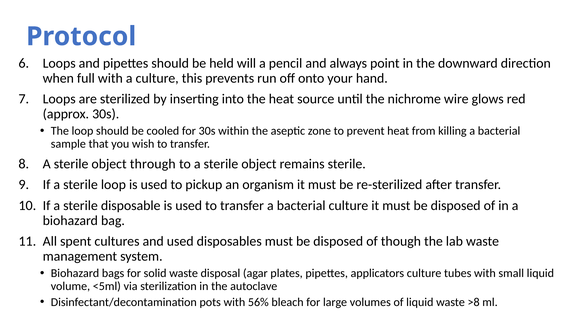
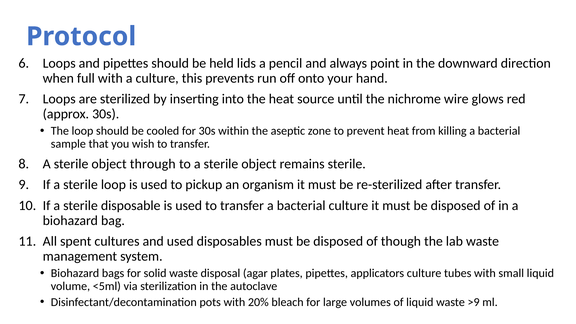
will: will -> lids (246, 63)
56%: 56% -> 20% (258, 302)
>8: >8 -> >9 (474, 302)
